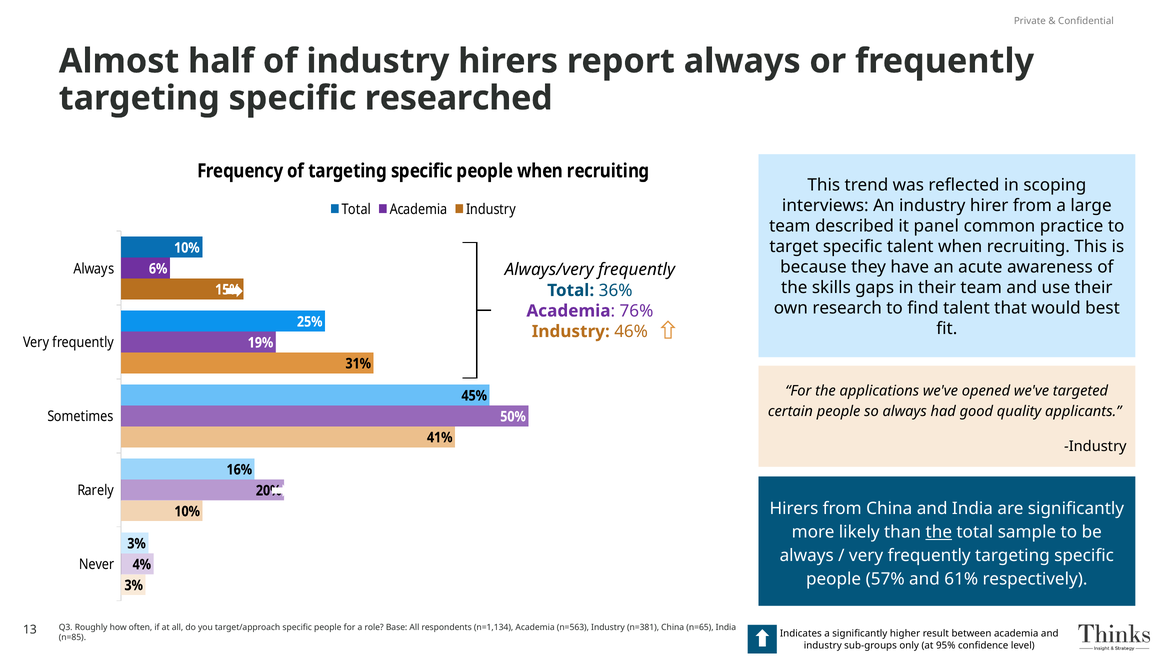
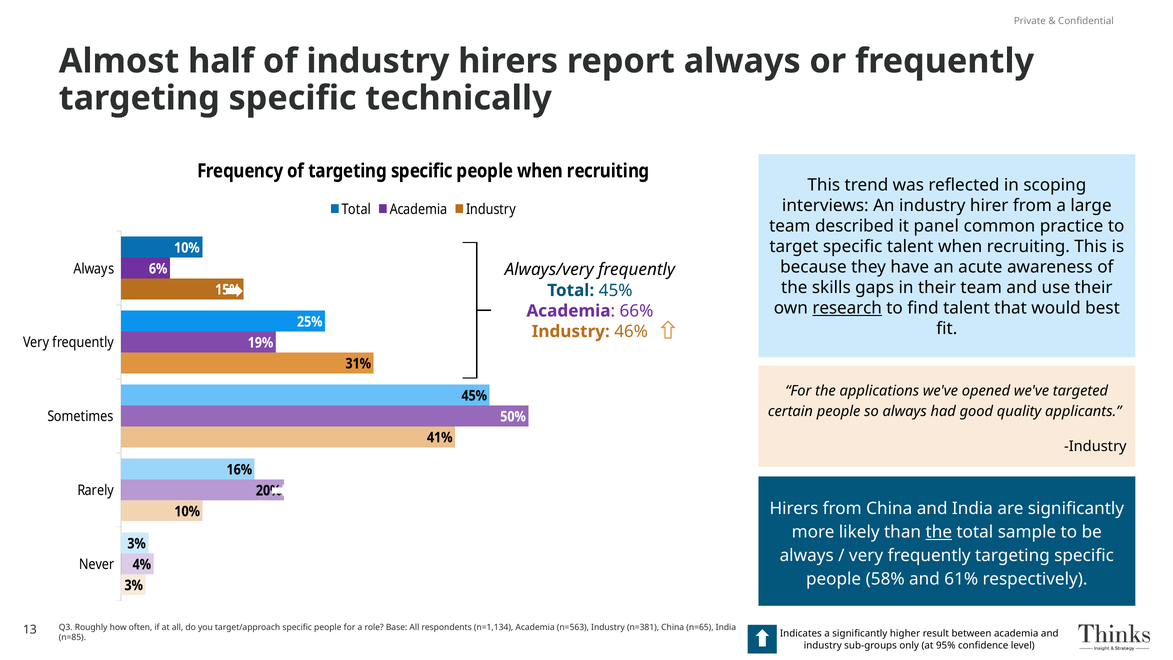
researched: researched -> technically (459, 98)
Total 36%: 36% -> 45% (616, 290)
research underline: none -> present (847, 308)
76%: 76% -> 66% (636, 311)
57%: 57% -> 58% (885, 579)
